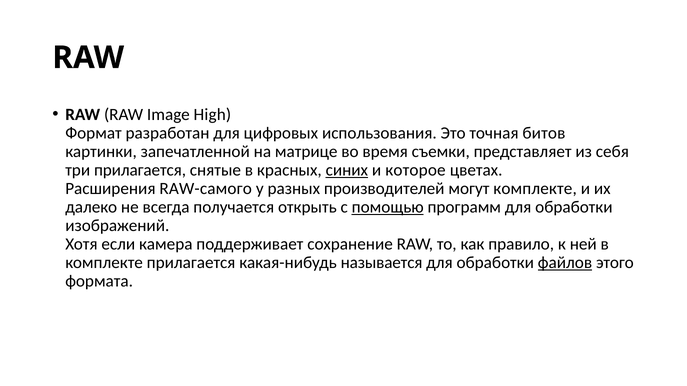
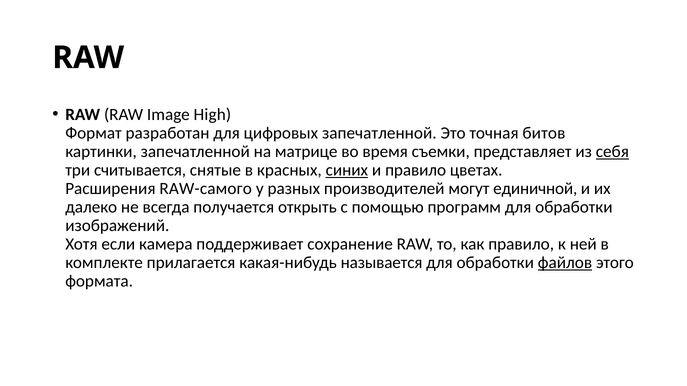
цифровых использования: использования -> запечатленной (379, 133)
себя underline: none -> present (612, 152)
три прилагается: прилагается -> считывается (140, 170)
и которое: которое -> правило (416, 170)
могут комплекте: комплекте -> единичной (535, 189)
помощью underline: present -> none (388, 207)
